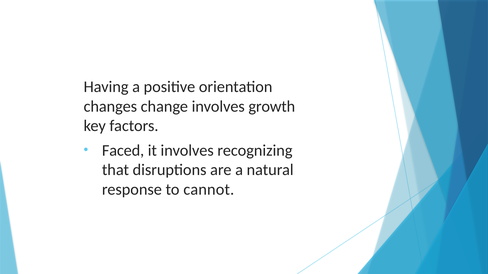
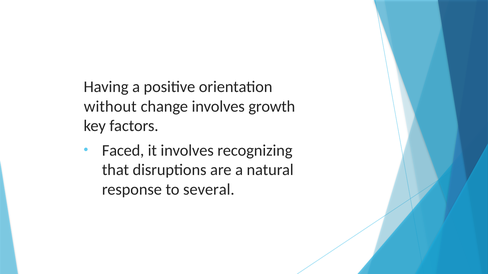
changes: changes -> without (110, 107)
cannot: cannot -> several (209, 190)
